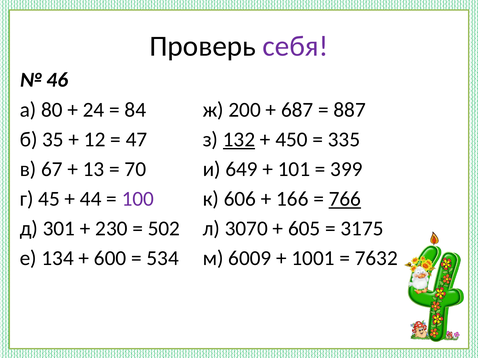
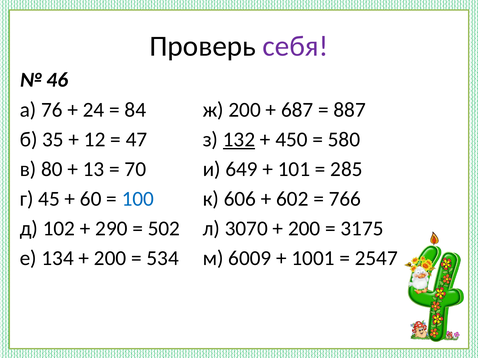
80: 80 -> 76 (52, 110)
335: 335 -> 580 (344, 140)
67: 67 -> 80 (52, 169)
399: 399 -> 285 (346, 169)
44: 44 -> 60 (91, 199)
100 colour: purple -> blue (138, 199)
166: 166 -> 602 (292, 199)
766 underline: present -> none (345, 199)
301: 301 -> 102 (59, 229)
230: 230 -> 290 (111, 229)
605: 605 -> 200 (304, 229)
600: 600 -> 200 (110, 259)
7632: 7632 -> 2547 (376, 259)
